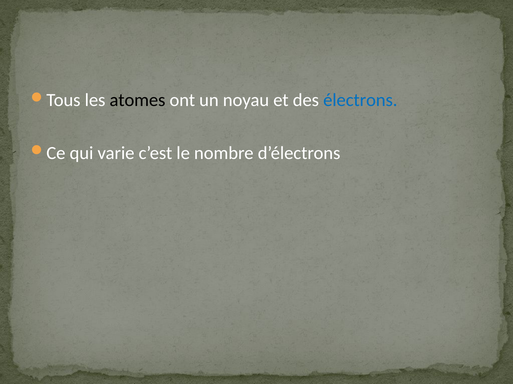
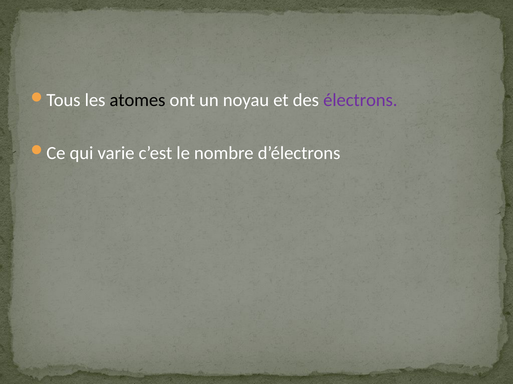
électrons colour: blue -> purple (360, 100)
